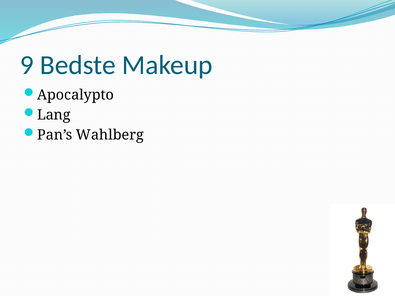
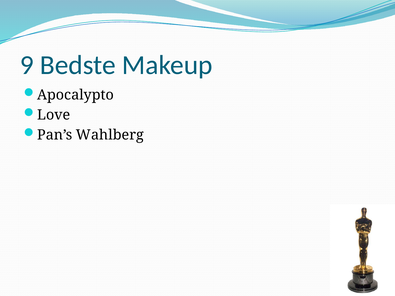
Lang: Lang -> Love (54, 115)
